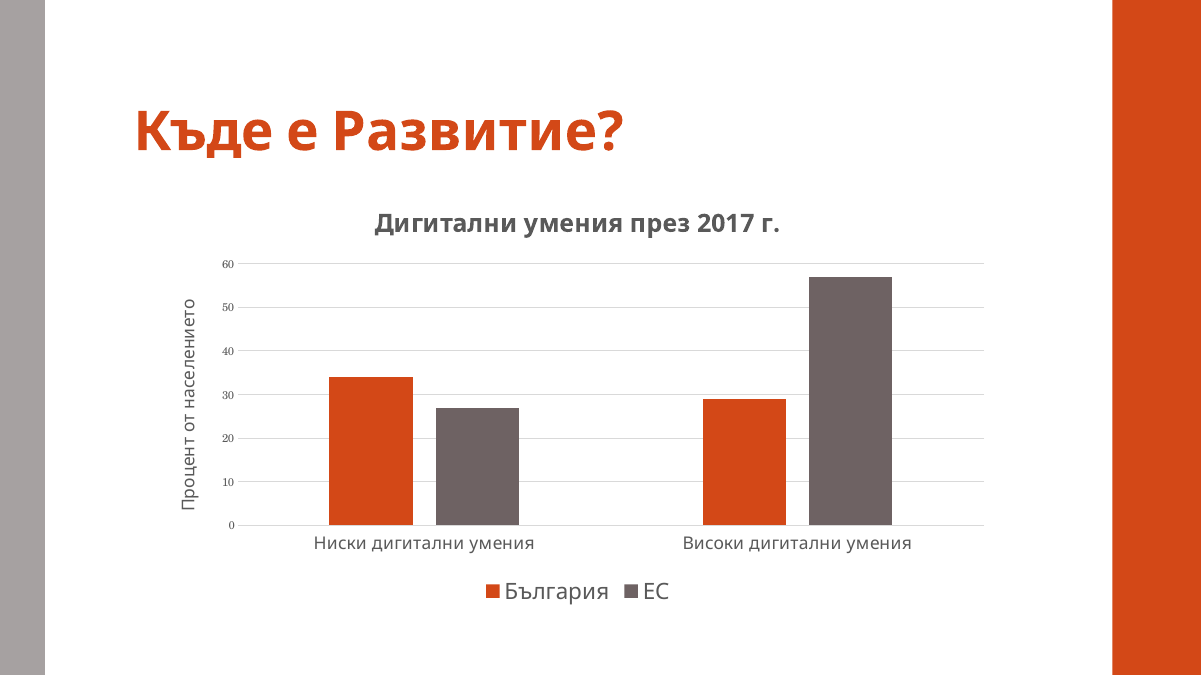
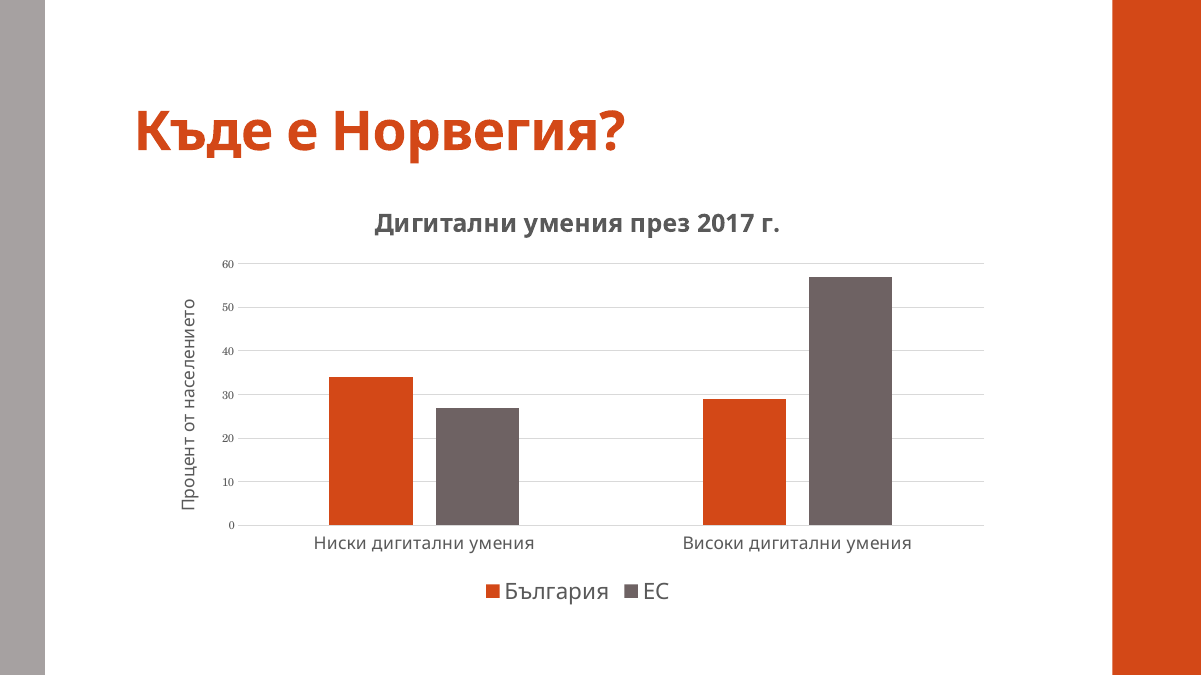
Развитие: Развитие -> Норвегия (478, 132)
